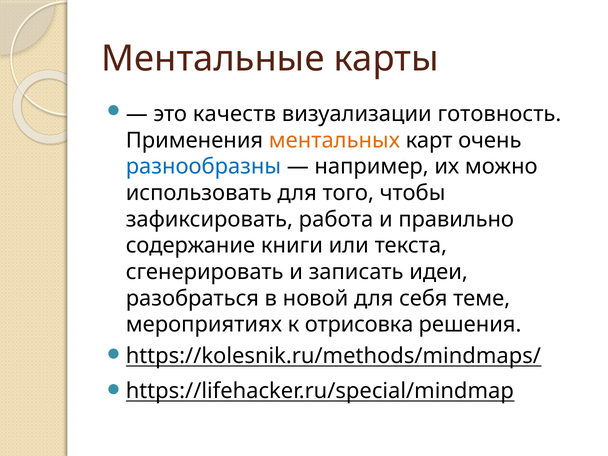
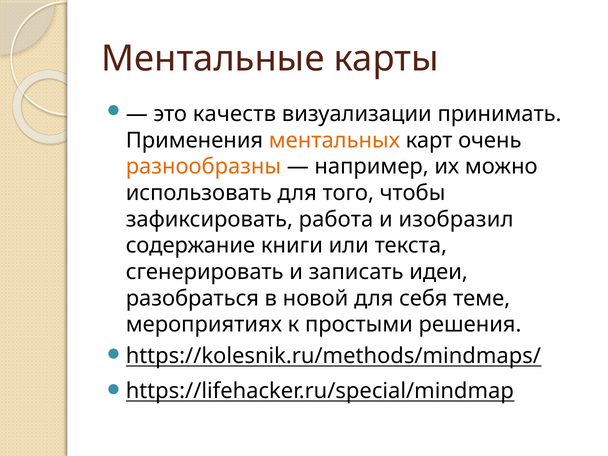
готовность: готовность -> принимать (499, 114)
разнообразны colour: blue -> orange (203, 167)
правильно: правильно -> изобразил (456, 219)
отрисовка: отрисовка -> простыми (359, 325)
